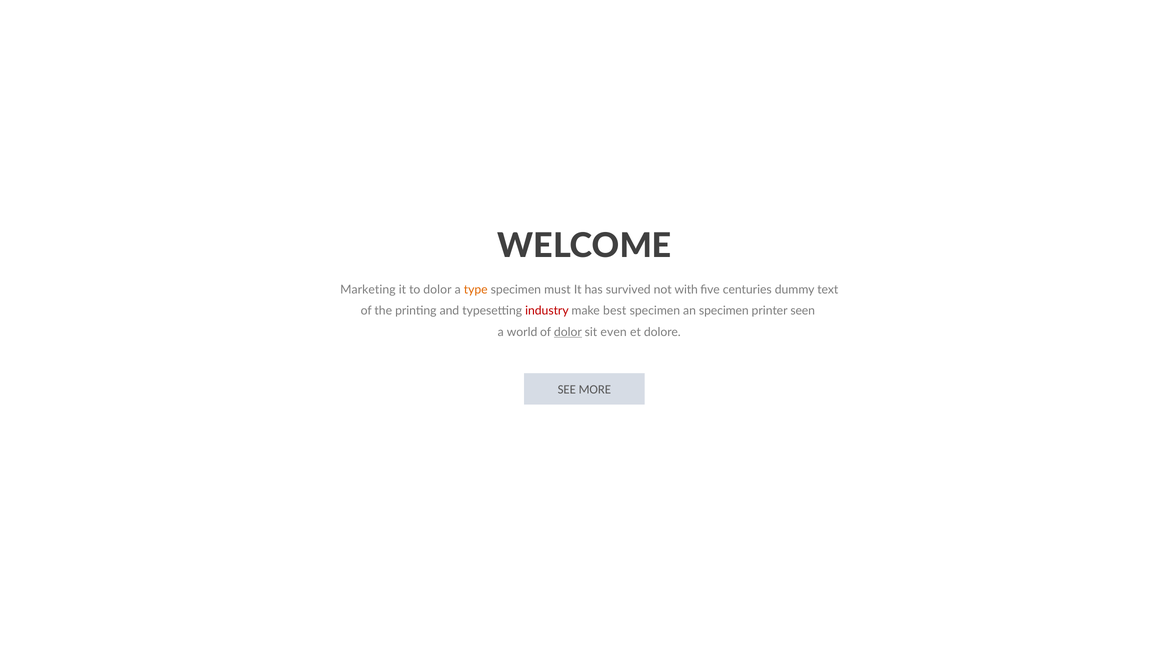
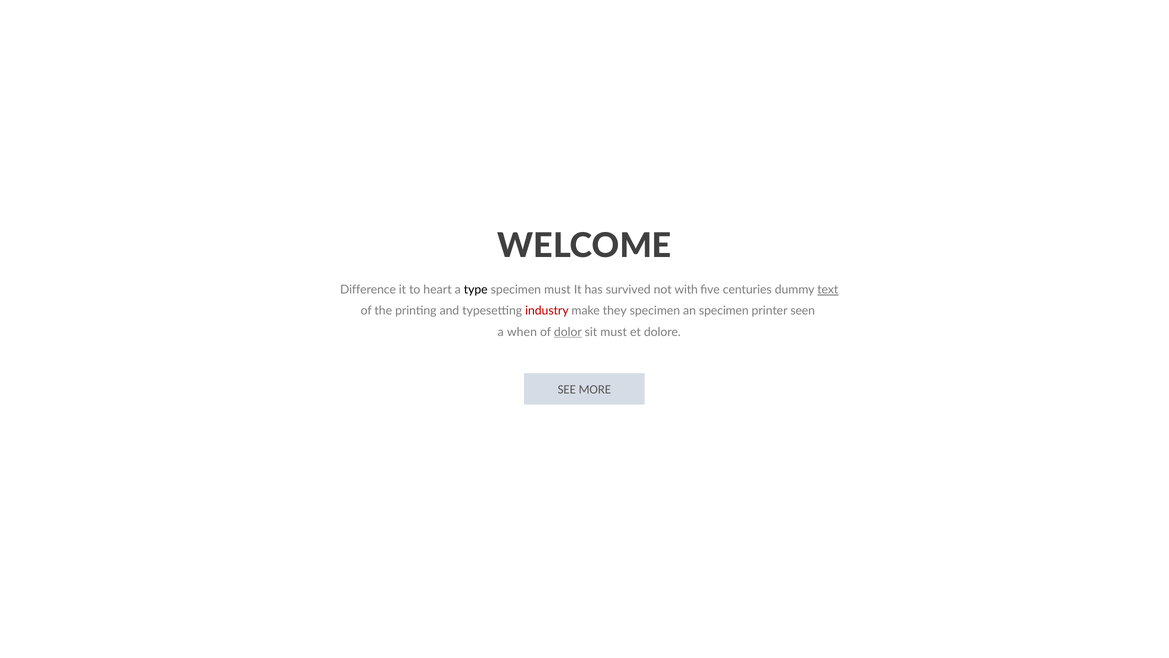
Marketing: Marketing -> Difference (368, 290)
to dolor: dolor -> heart (437, 290)
type colour: orange -> black (476, 290)
text underline: none -> present (828, 290)
best: best -> they (615, 311)
world: world -> when (522, 332)
sit even: even -> must (614, 332)
